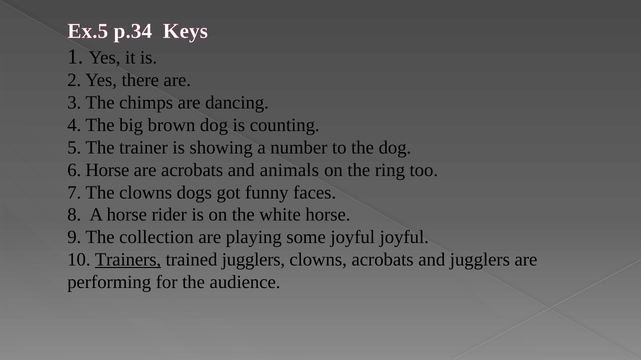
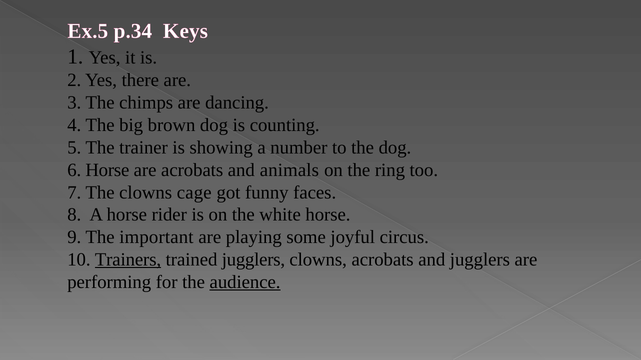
dogs: dogs -> cage (194, 193)
collection: collection -> important (156, 238)
joyful joyful: joyful -> circus (404, 238)
audience underline: none -> present (245, 282)
